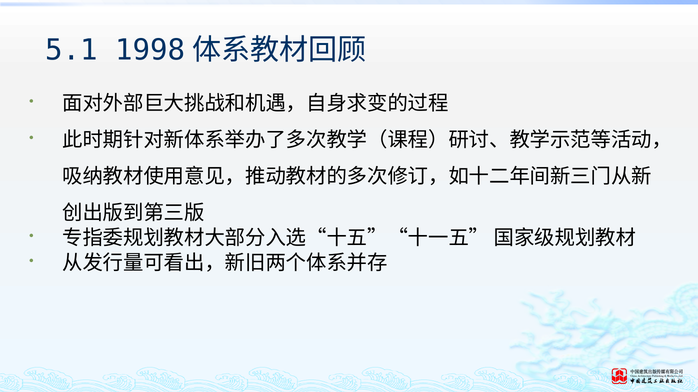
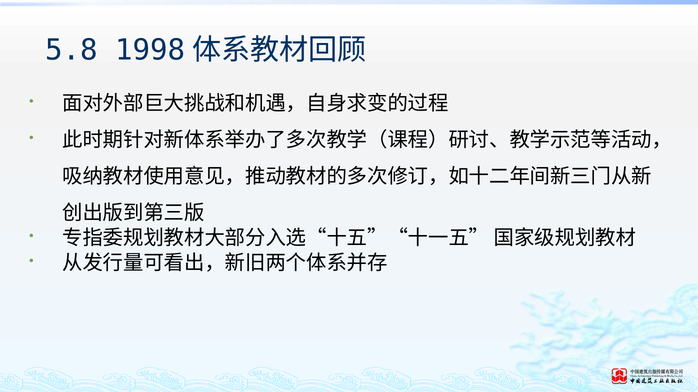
5.1: 5.1 -> 5.8 (72, 50)
